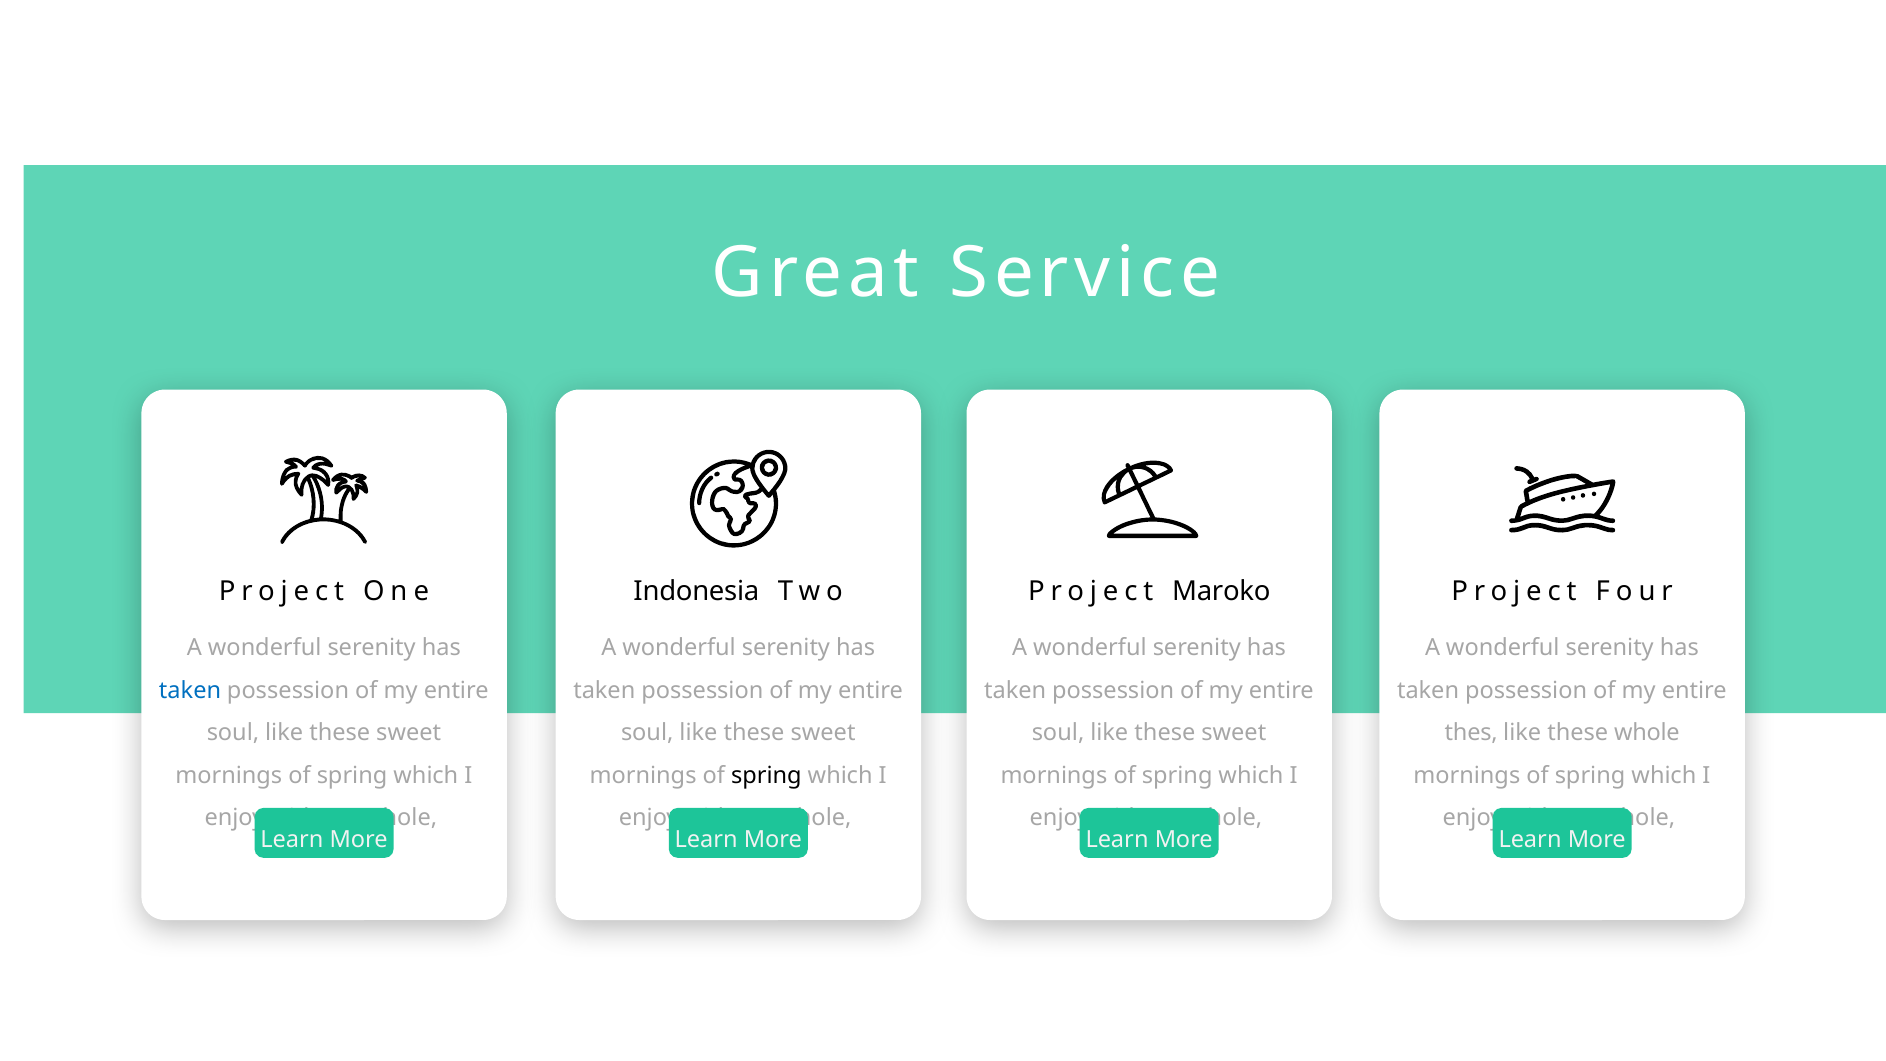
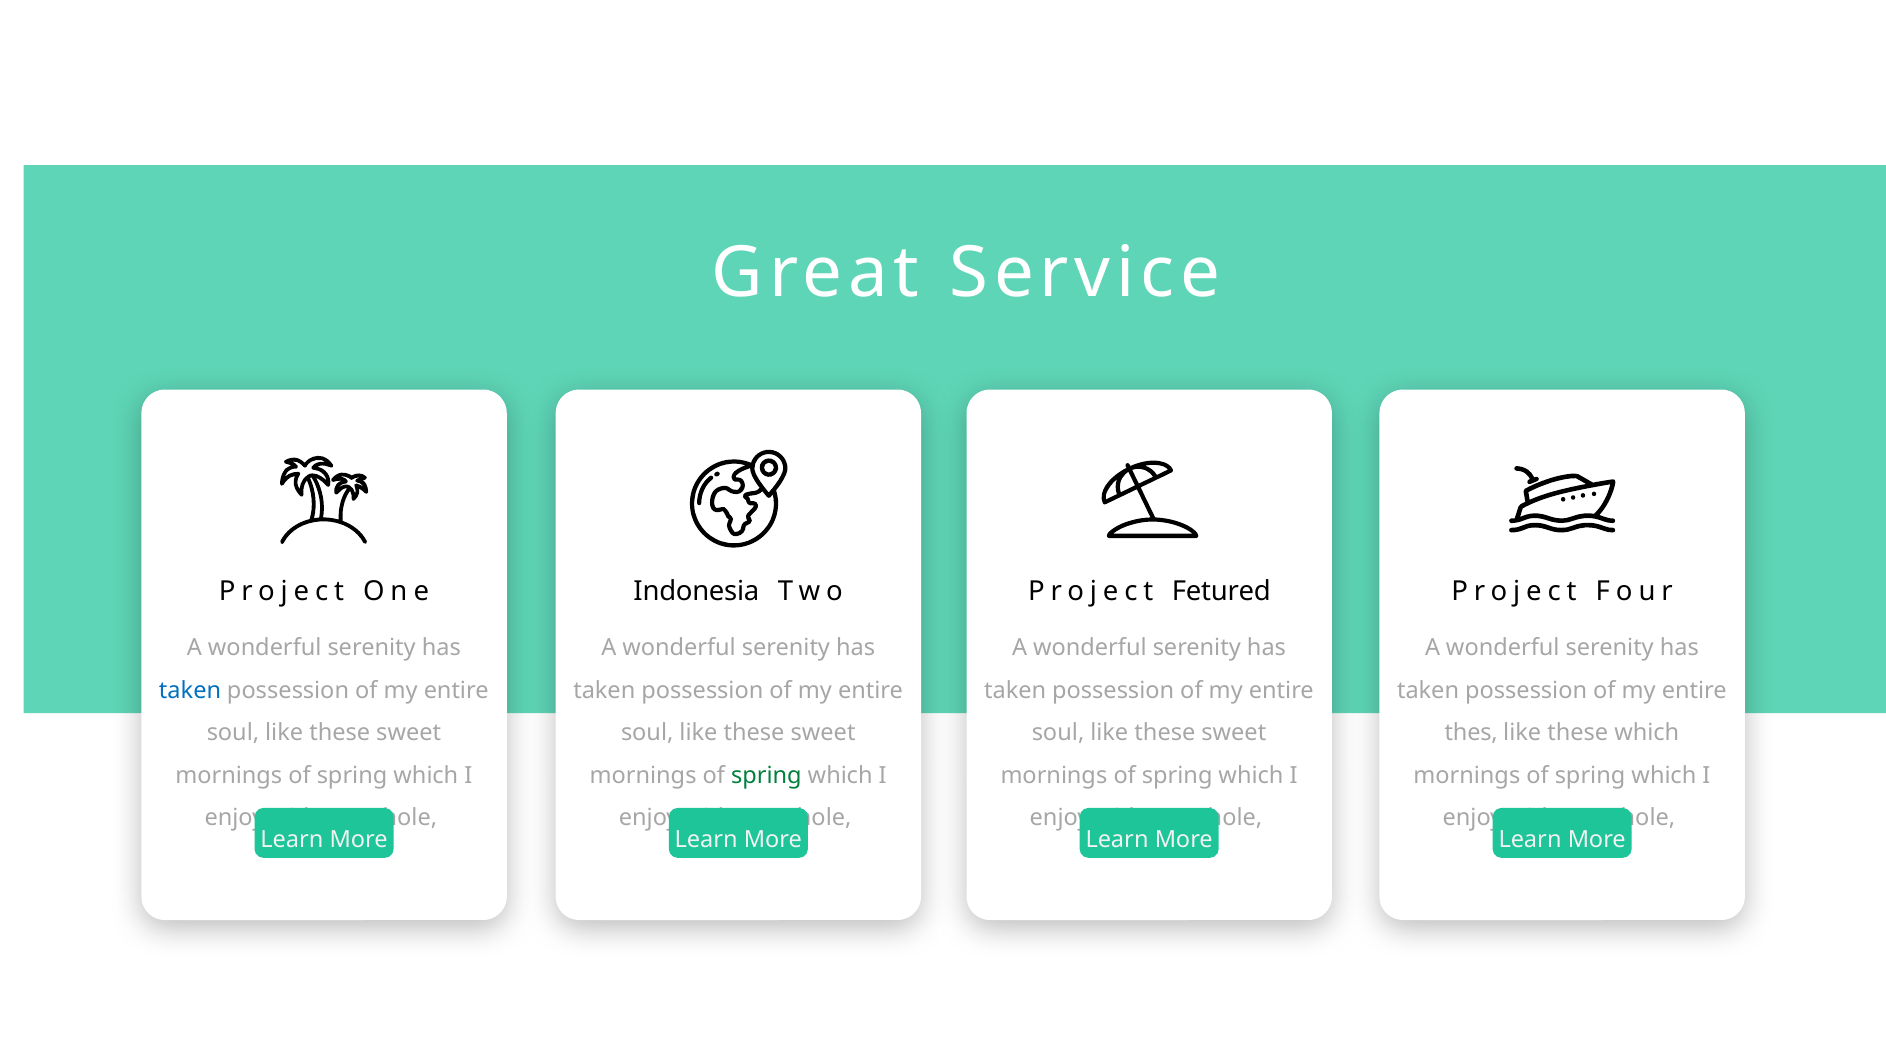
Maroko: Maroko -> Fetured (1221, 592)
these whole: whole -> which (1647, 733)
spring colour: black -> green (766, 775)
